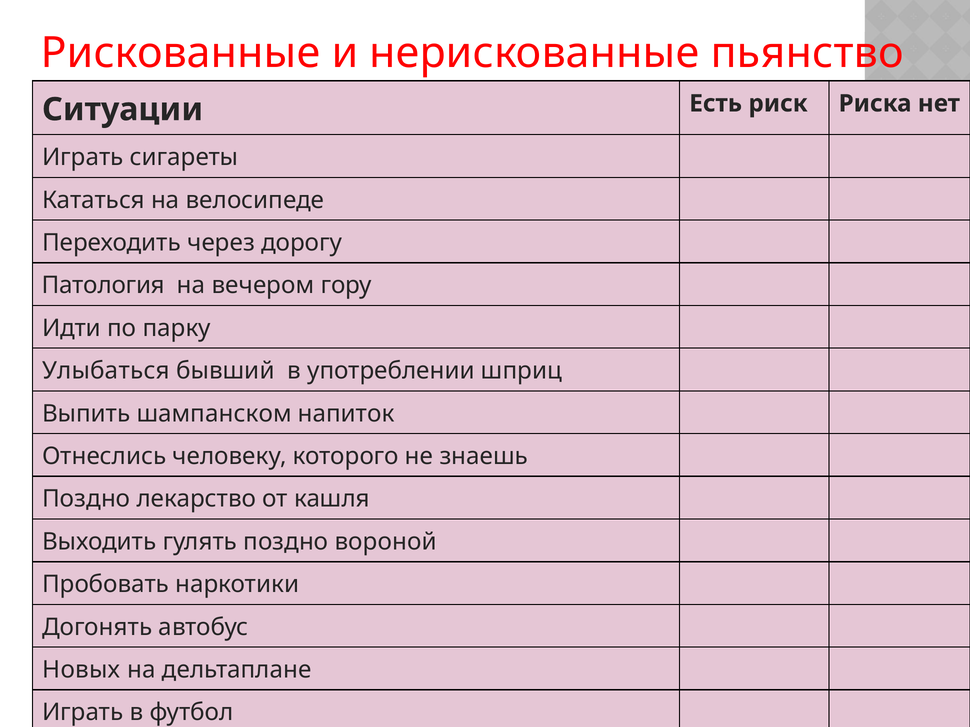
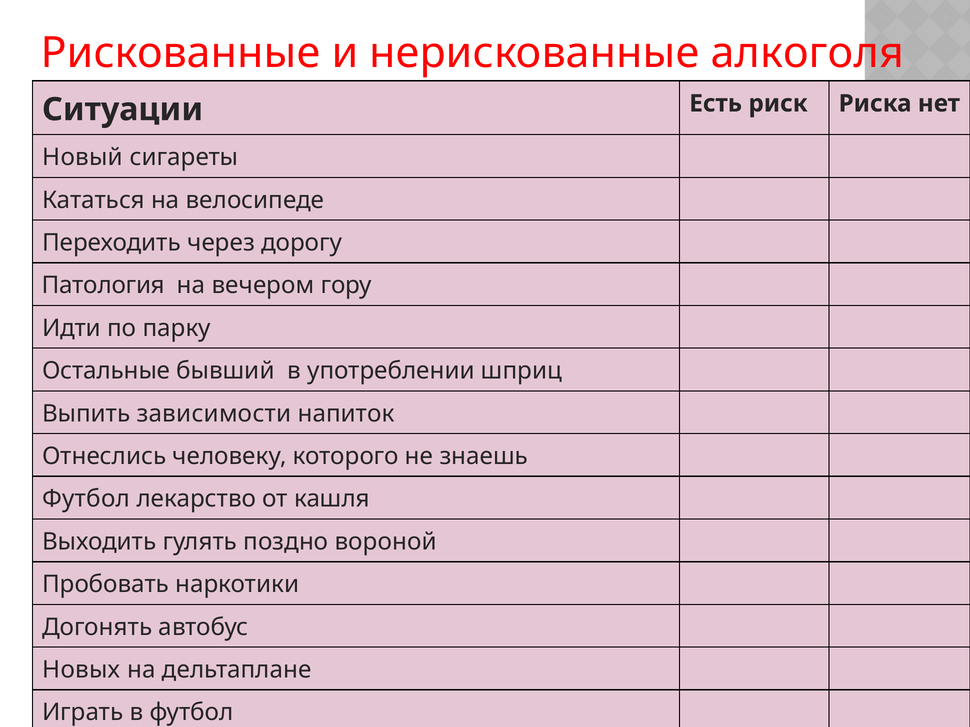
пьянство: пьянство -> алкоголя (807, 53)
Играть: Играть -> Новый (83, 157)
Улыбаться: Улыбаться -> Остальные (106, 371)
шампанском: шампанском -> зависимости (214, 414)
Поздно: Поздно -> Футбол (86, 499)
